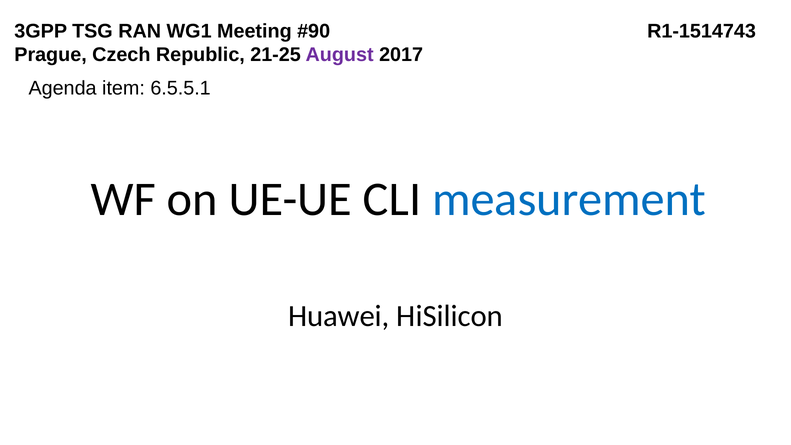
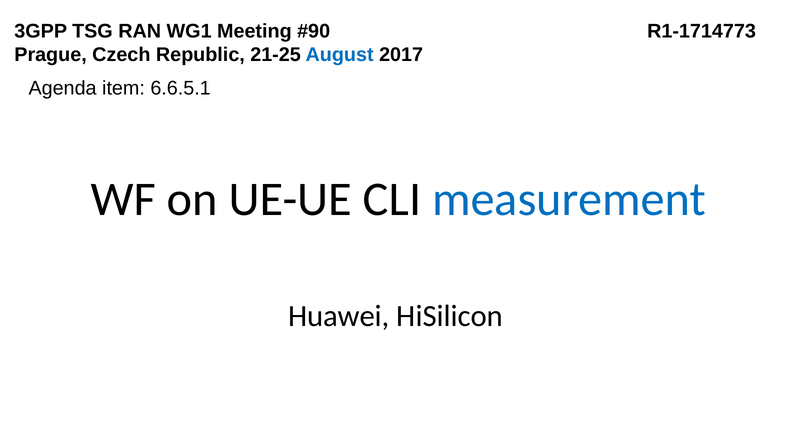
R1-1514743: R1-1514743 -> R1-1714773 (702, 31)
August colour: purple -> blue (340, 55)
6.5.5.1: 6.5.5.1 -> 6.6.5.1 (181, 88)
